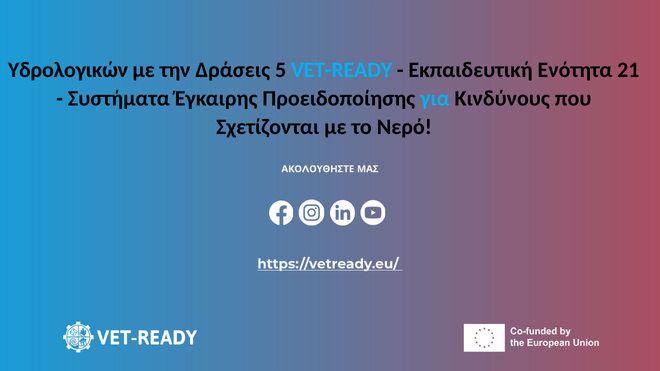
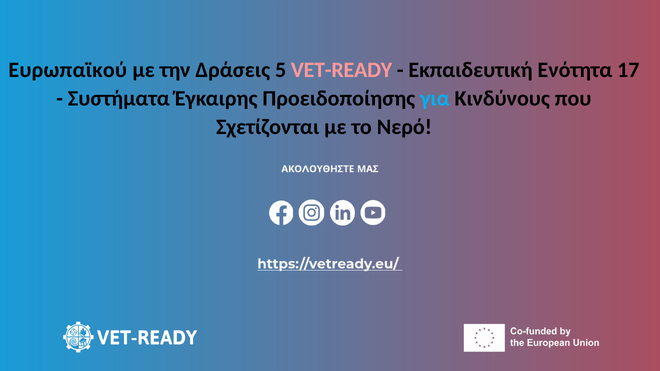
Υδρολογικών: Υδρολογικών -> Ευρωπαϊκού (68, 70)
VET-READY colour: light blue -> pink (342, 70)
21: 21 -> 17 (628, 70)
